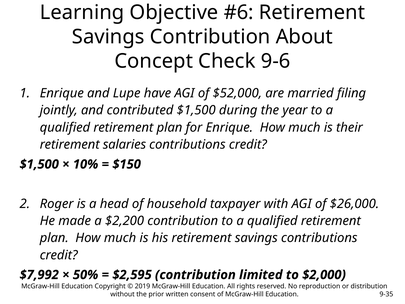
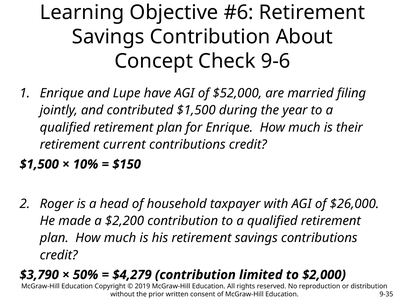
salaries: salaries -> current (124, 144)
$7,992: $7,992 -> $3,790 (39, 275)
$2,595: $2,595 -> $4,279 (132, 275)
